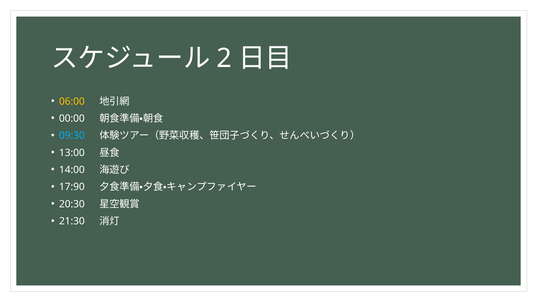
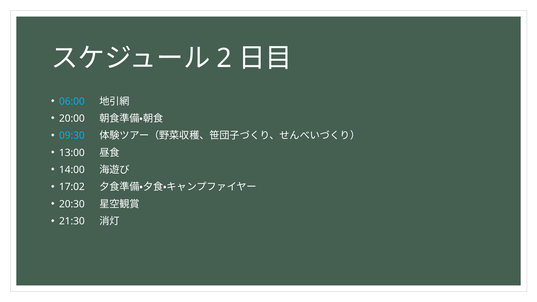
06:00 colour: yellow -> light blue (72, 101)
00:00: 00:00 -> 20:00 (72, 119)
17:90: 17:90 -> 17:02 (72, 187)
